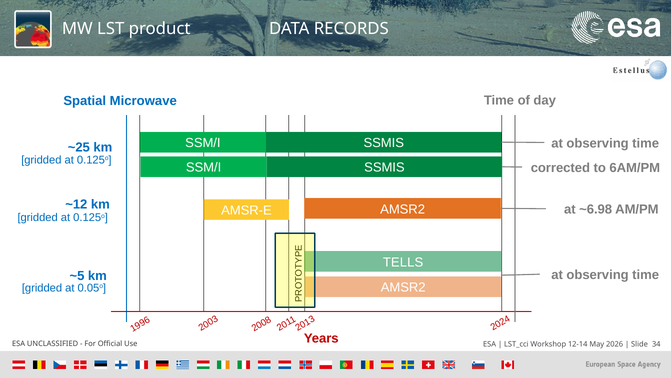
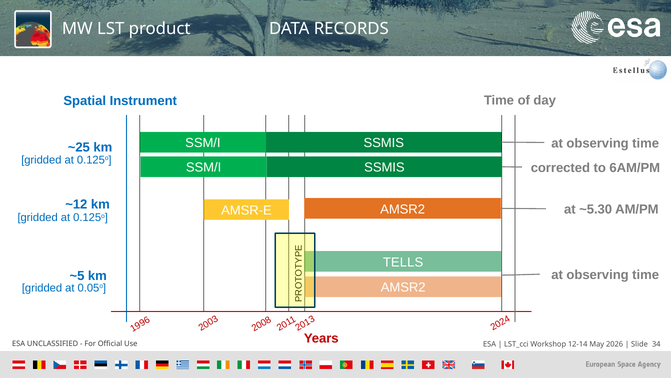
Microwave: Microwave -> Instrument (143, 101)
~6.98: ~6.98 -> ~5.30 (596, 209)
